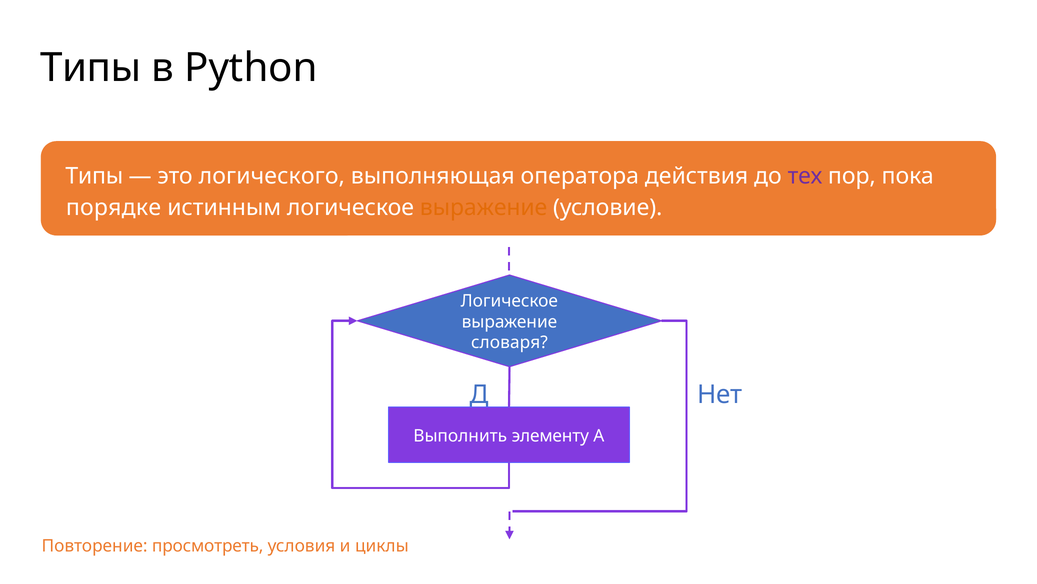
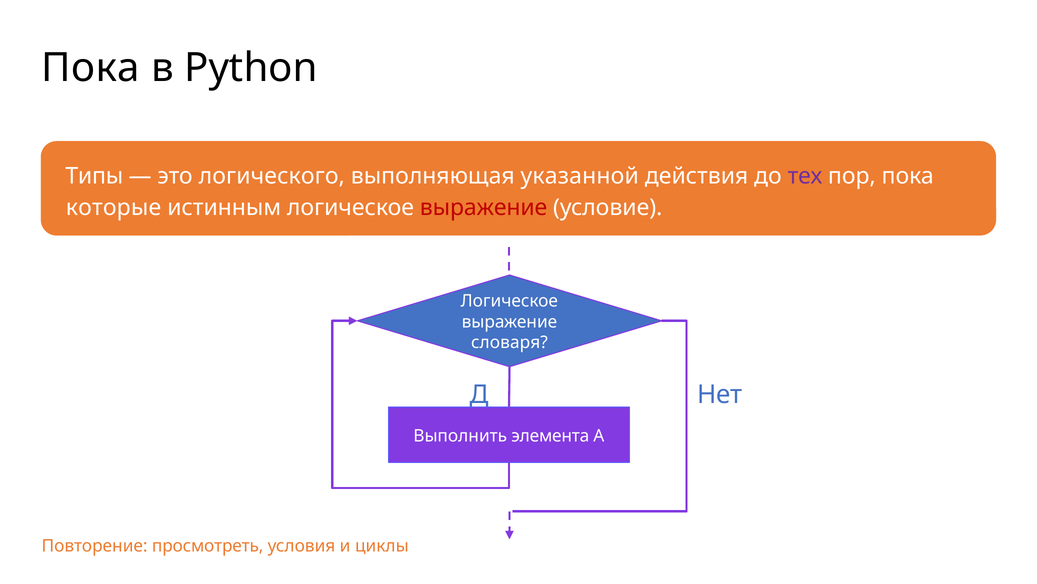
Типы: Типы -> Пока (90, 68)
оператора: оператора -> указанной (580, 176)
порядке: порядке -> которые (114, 208)
выражение colour: orange -> red (484, 208)
элементу: элементу -> элемента (550, 435)
